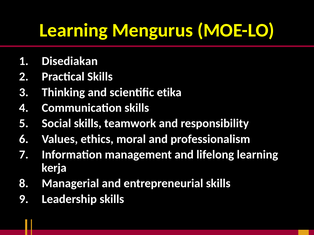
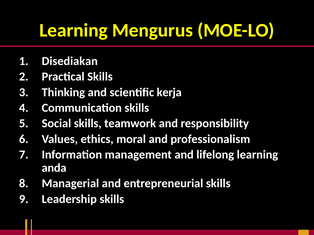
etika: etika -> kerja (169, 92)
kerja: kerja -> anda (54, 168)
